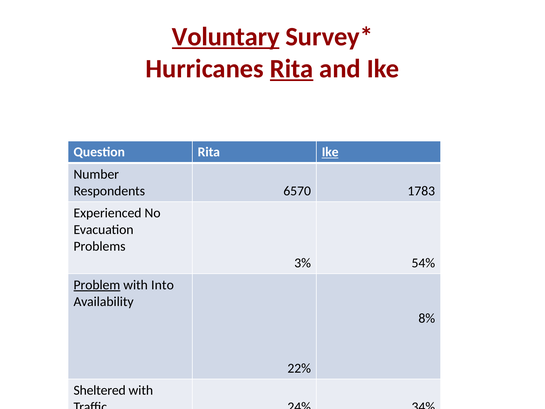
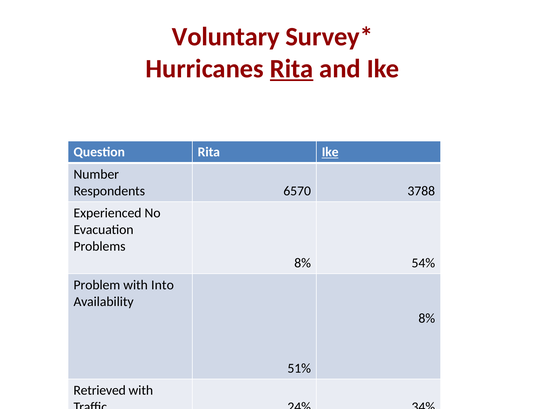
Voluntary underline: present -> none (226, 37)
1783: 1783 -> 3788 (421, 191)
3%: 3% -> 8% (303, 263)
Problem underline: present -> none (97, 285)
22%: 22% -> 51% (299, 368)
Sheltered: Sheltered -> Retrieved (100, 390)
